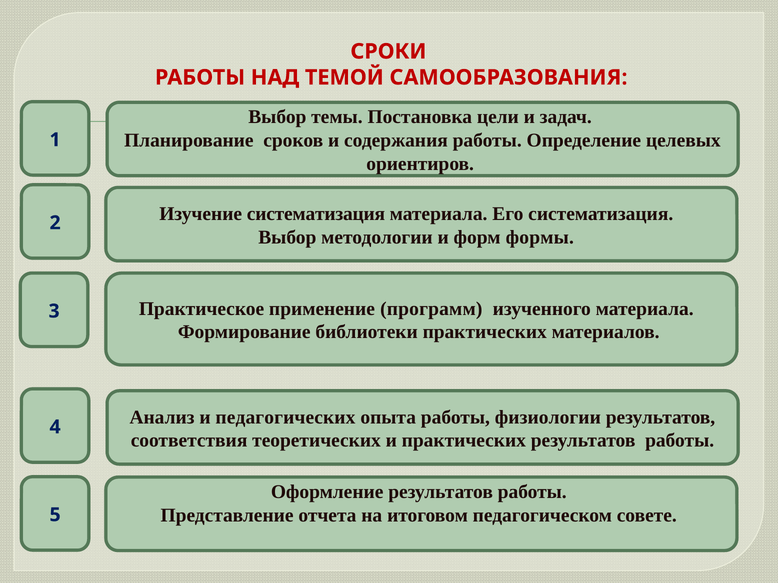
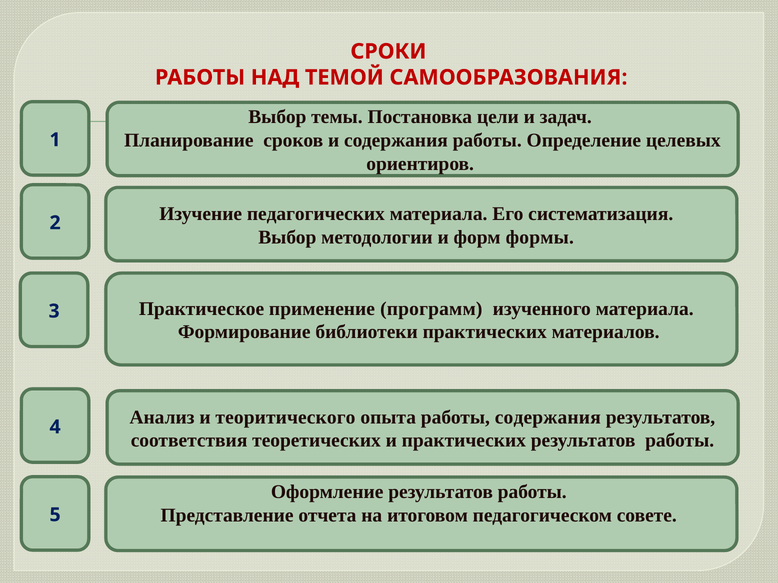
Изучение систематизация: систематизация -> педагогических (316, 214)
педагогических: педагогических -> теоритического (285, 417)
работы физиологии: физиологии -> содержания (548, 417)
